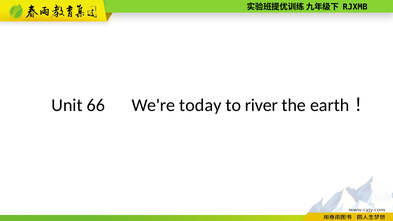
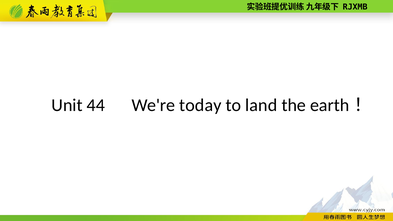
66: 66 -> 44 (96, 105)
river: river -> land (261, 105)
